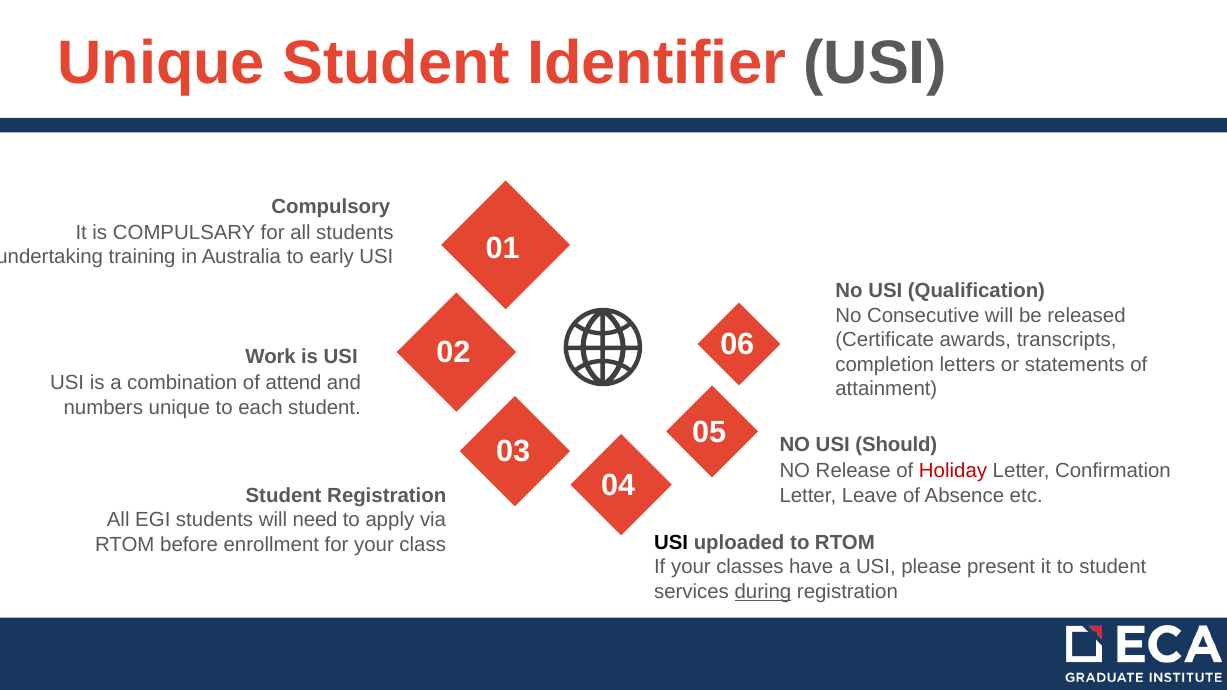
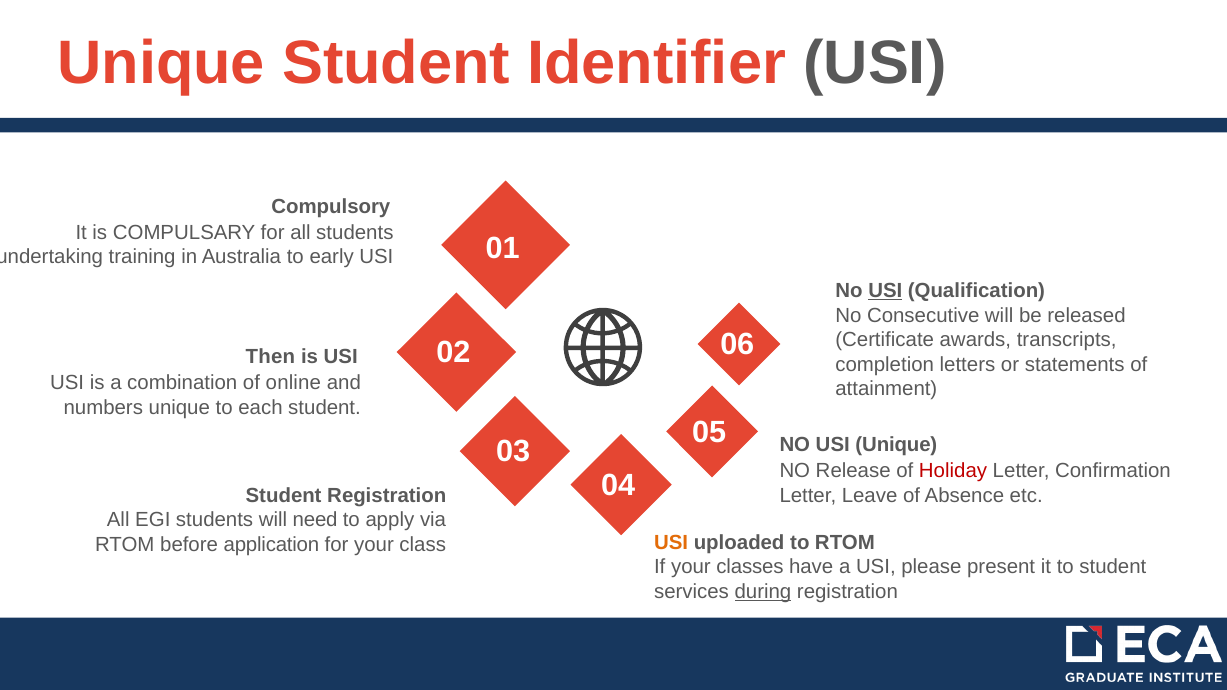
USI underline: none -> present (885, 291)
Work: Work -> Then (270, 357)
attend: attend -> online (293, 383)
USI Should: Should -> Unique (896, 445)
USI colour: black -> orange (671, 543)
enrollment: enrollment -> application (271, 545)
